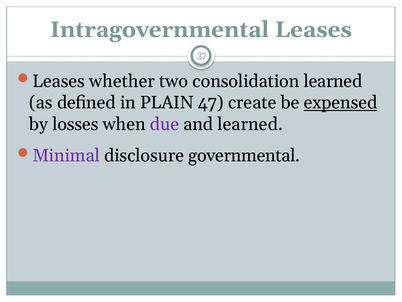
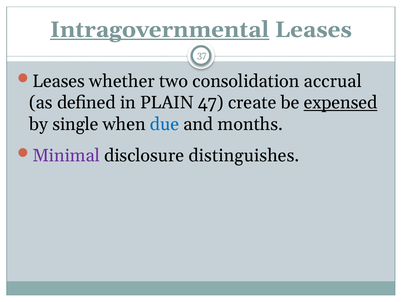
Intragovernmental underline: none -> present (160, 30)
consolidation learned: learned -> accrual (333, 81)
losses: losses -> single (75, 124)
due colour: purple -> blue (164, 124)
and learned: learned -> months (250, 124)
governmental: governmental -> distinguishes (244, 155)
